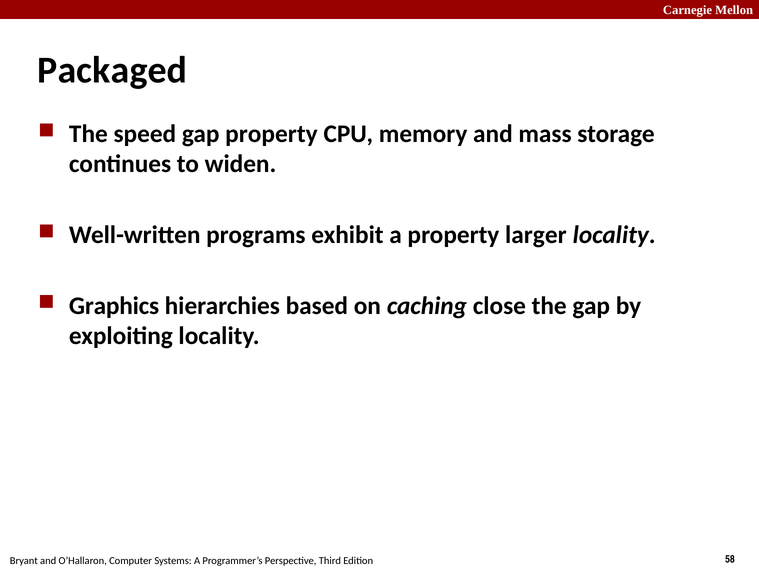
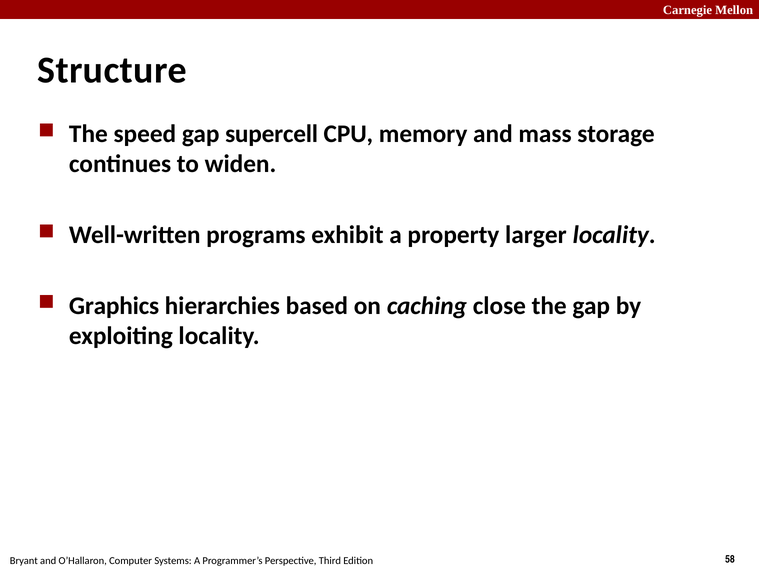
Packaged: Packaged -> Structure (112, 70)
gap property: property -> supercell (272, 134)
